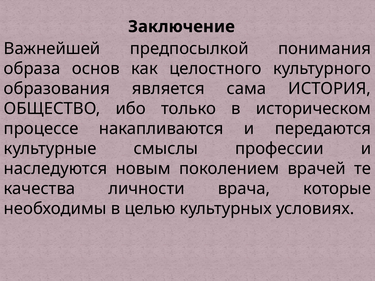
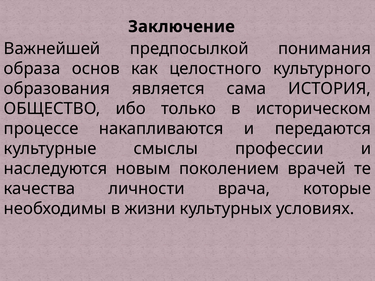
целью: целью -> жизни (150, 209)
